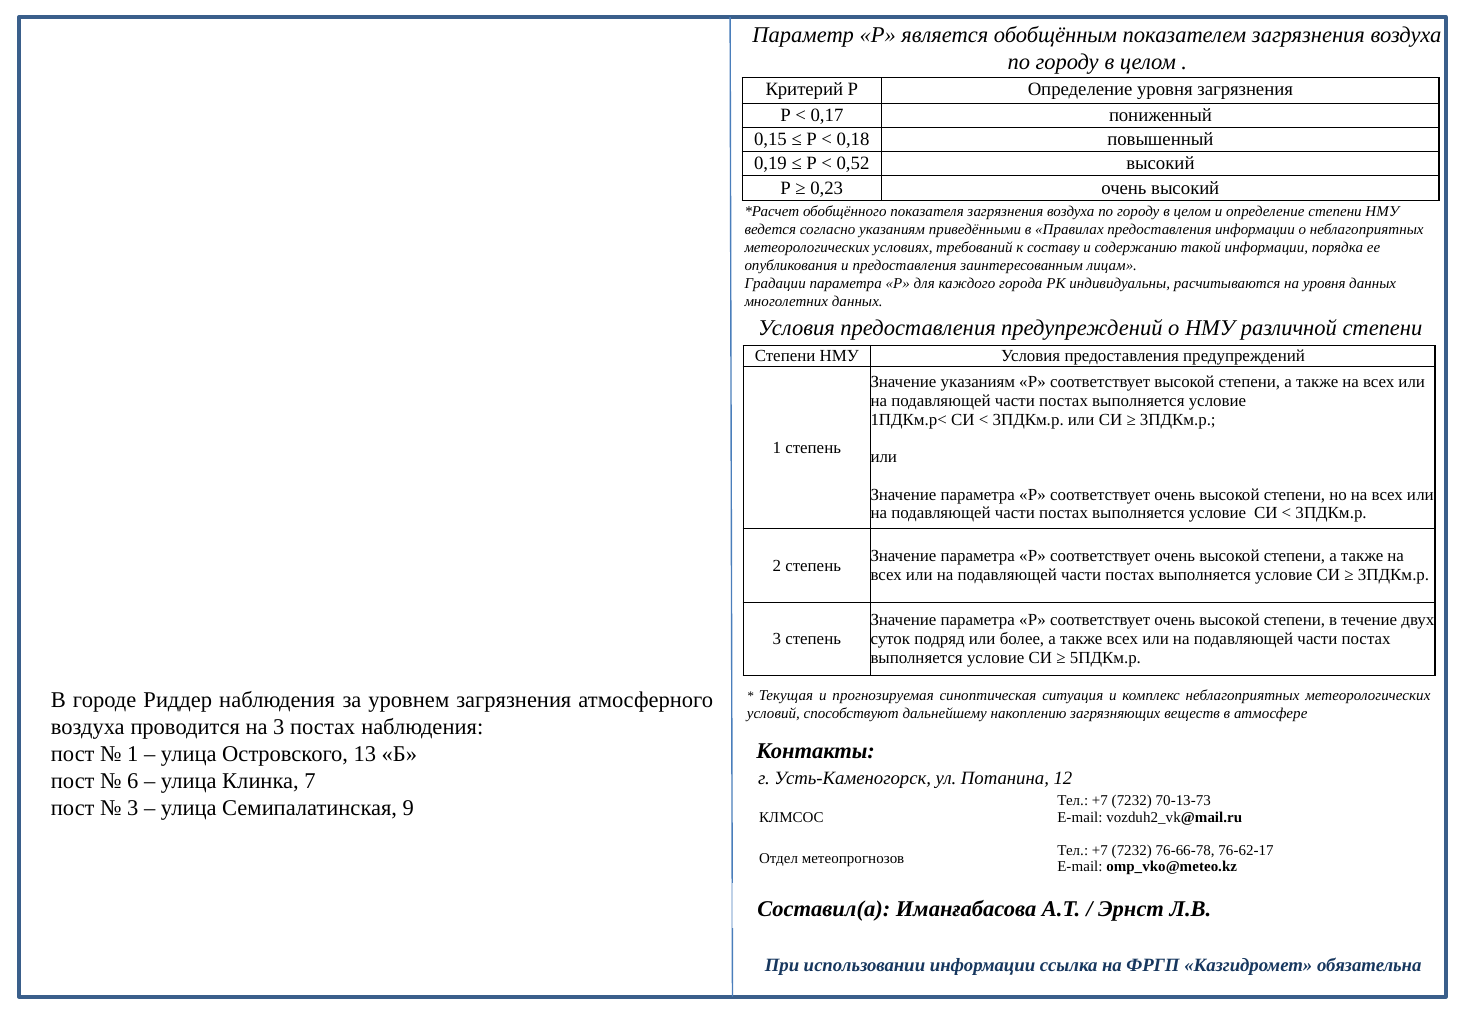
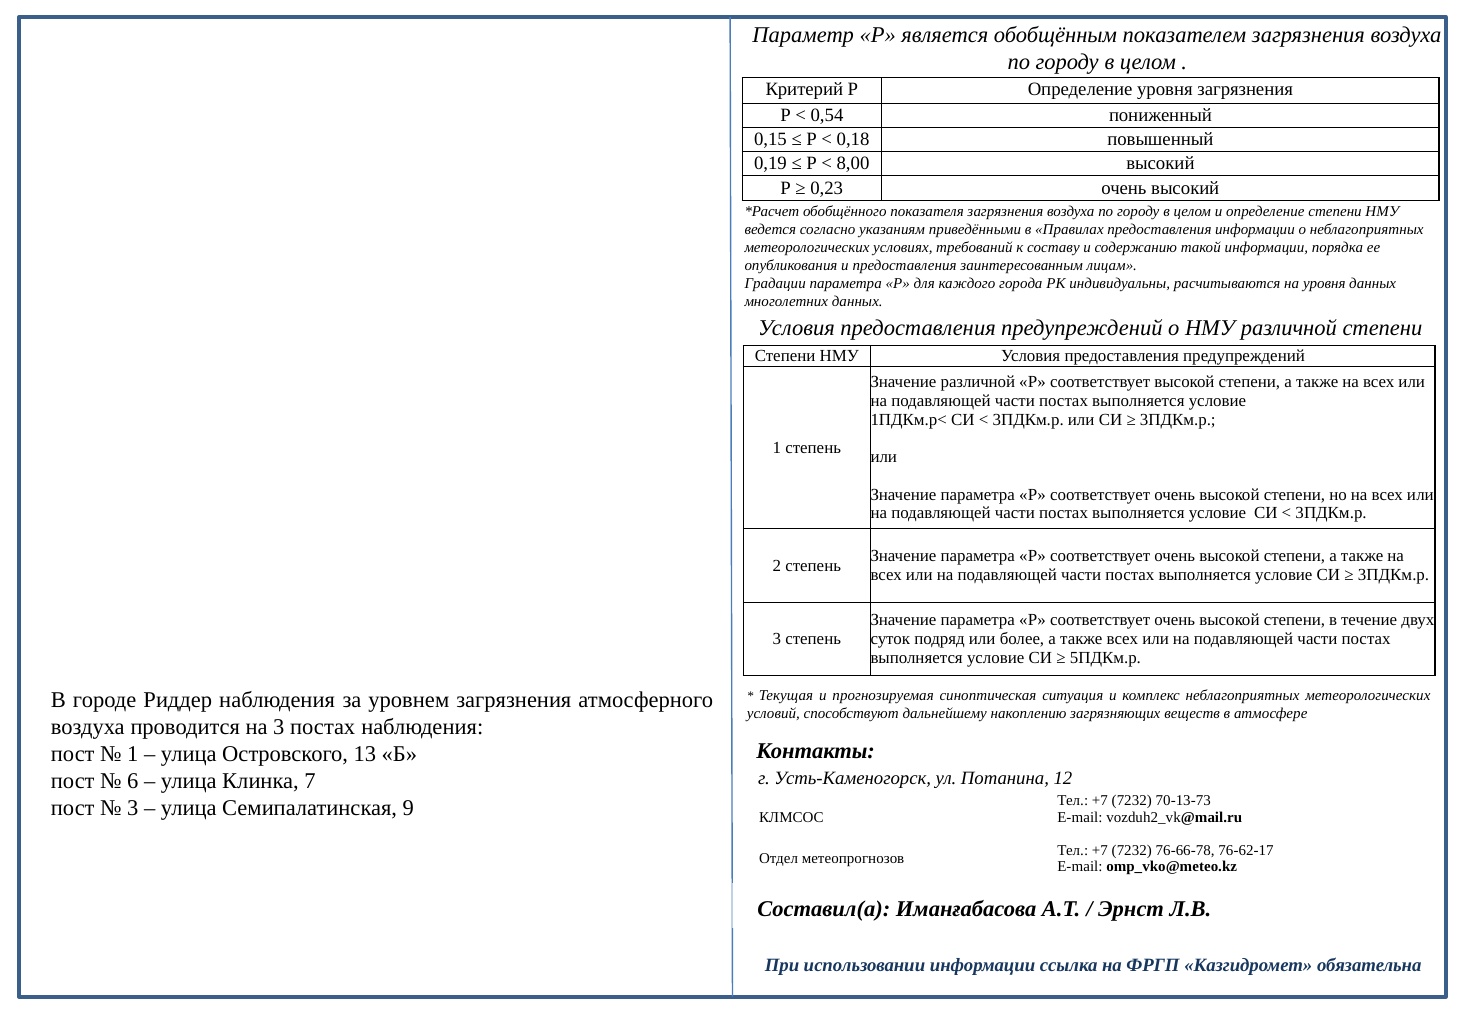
0,17: 0,17 -> 0,54 (827, 115)
0,52: 0,52 -> 8,00 (853, 164)
Значение указаниям: указаниям -> различной (978, 382)
